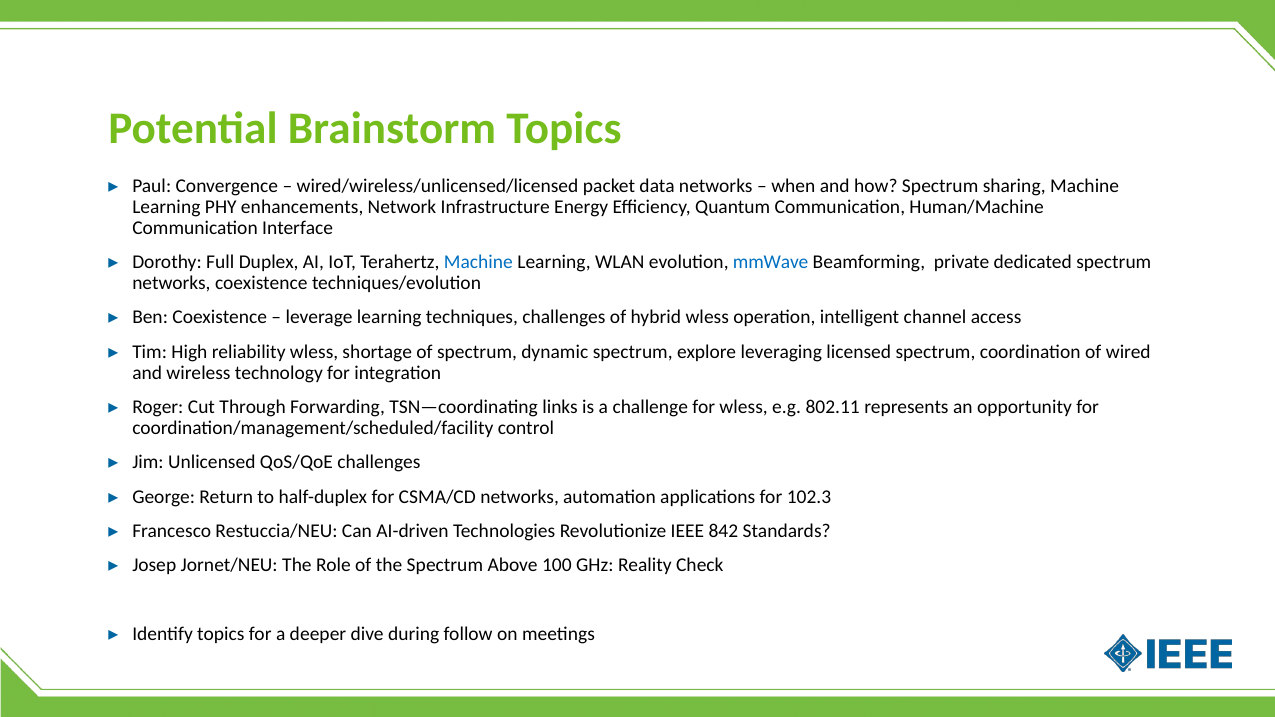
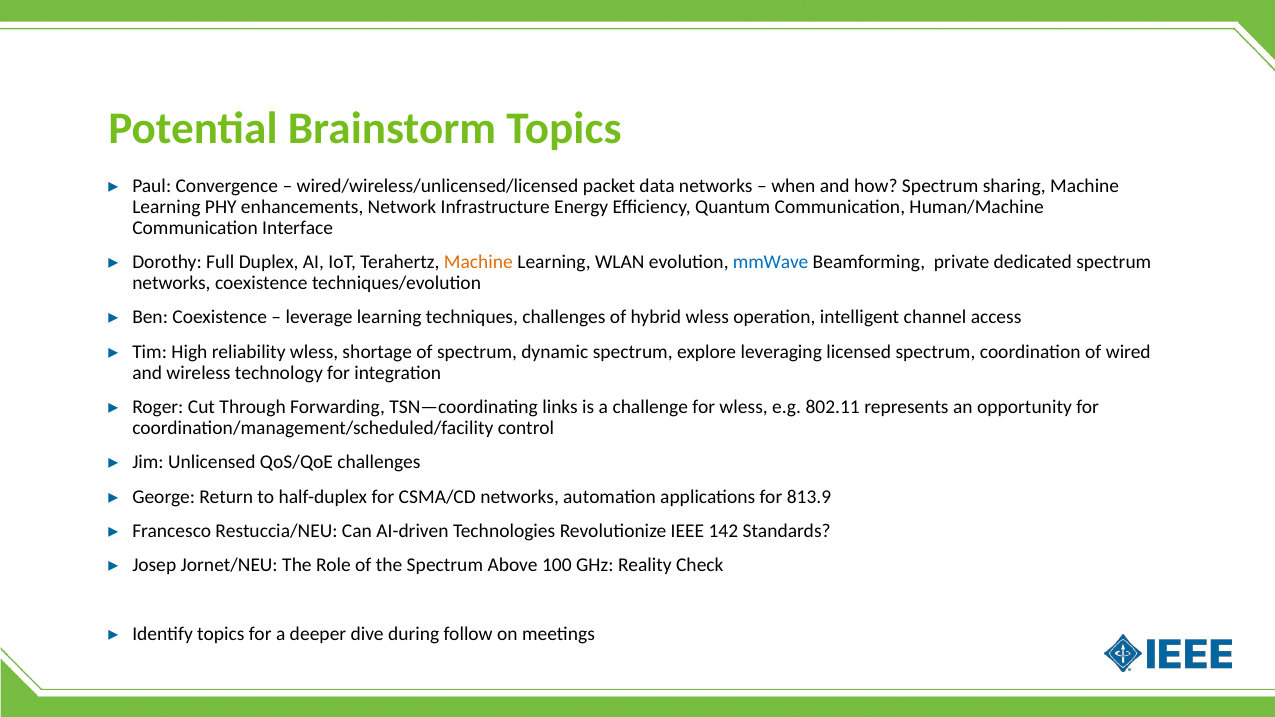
Machine colour: blue -> orange (478, 262)
102.3: 102.3 -> 813.9 (809, 497)
842: 842 -> 142 (723, 531)
